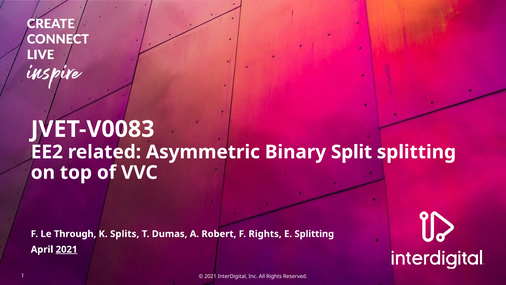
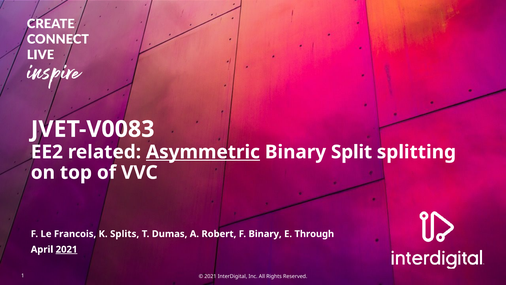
Asymmetric underline: none -> present (203, 152)
Through: Through -> Francois (75, 234)
F Rights: Rights -> Binary (265, 234)
E Splitting: Splitting -> Through (314, 234)
